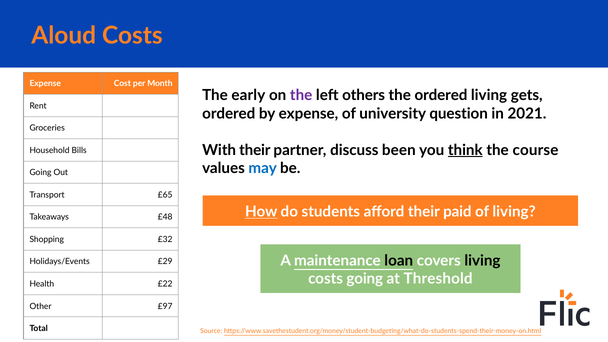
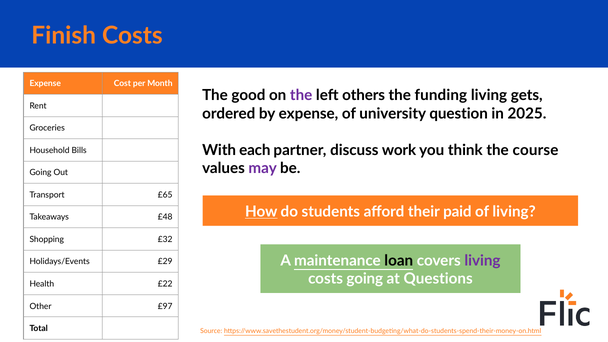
Aloud: Aloud -> Finish (64, 36)
early: early -> good (248, 95)
the ordered: ordered -> funding (441, 95)
2021: 2021 -> 2025 (527, 114)
With their: their -> each (255, 150)
been: been -> work (399, 150)
think underline: present -> none (465, 150)
may colour: blue -> purple (263, 168)
living colour: black -> purple (482, 261)
Threshold: Threshold -> Questions (438, 279)
